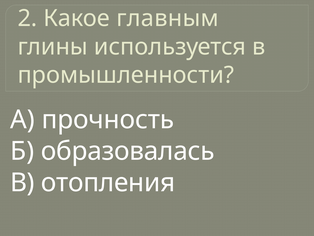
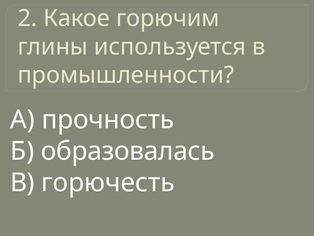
главным: главным -> горючим (168, 18)
отопления: отопления -> горючесть (108, 182)
